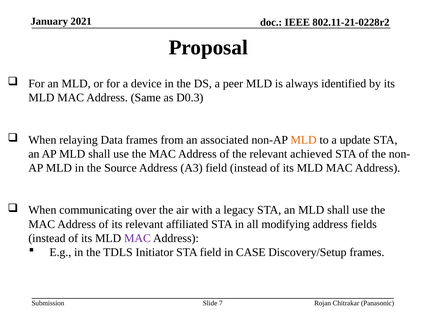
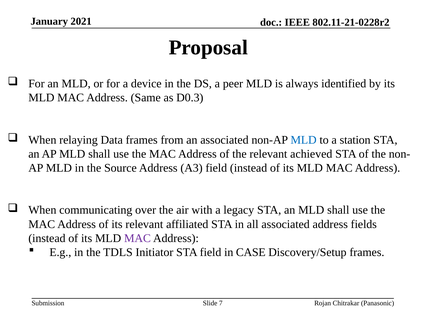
MLD colour: orange -> blue (304, 140)
update: update -> station (355, 140)
all modifying: modifying -> associated (286, 225)
